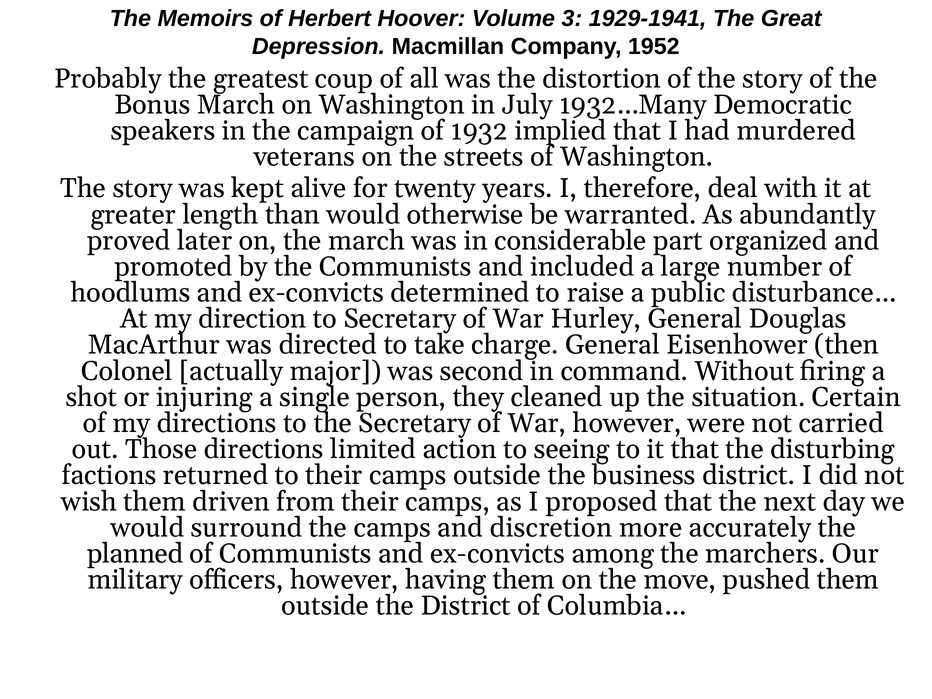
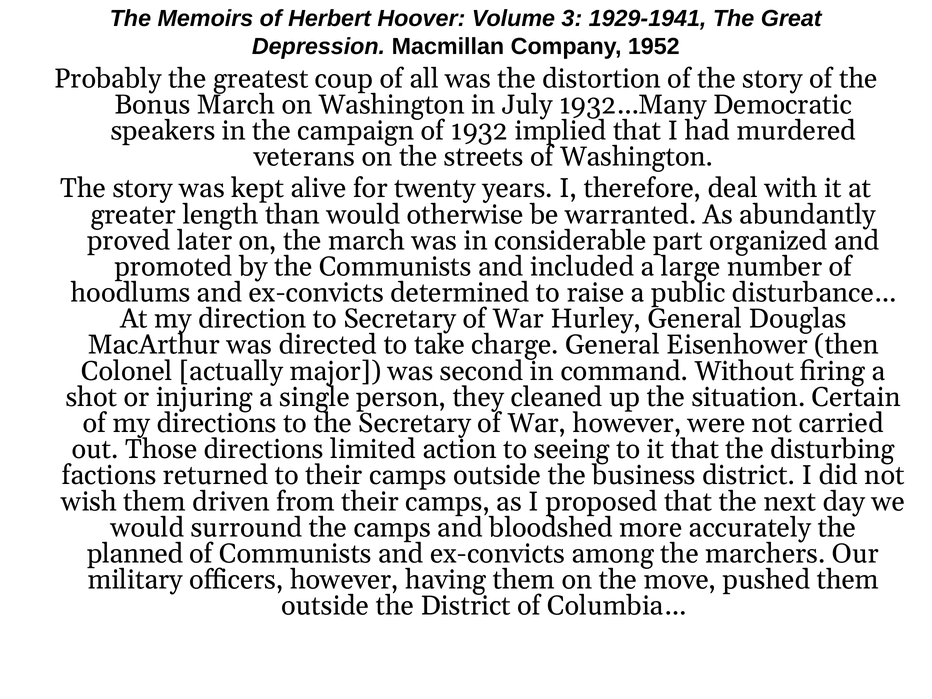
discretion: discretion -> bloodshed (551, 528)
